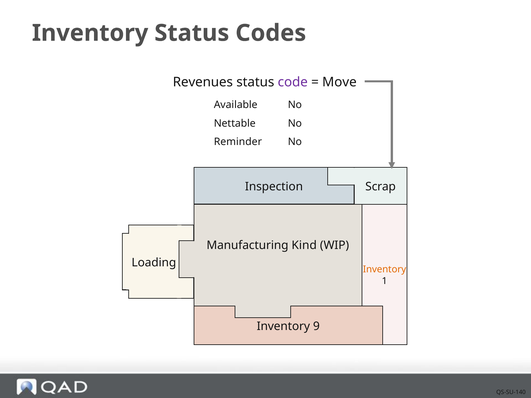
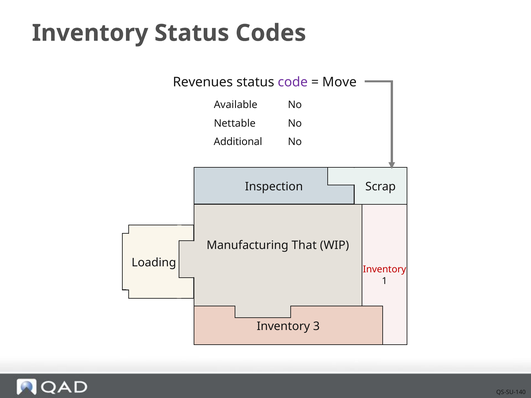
Reminder: Reminder -> Additional (238, 142)
Kind: Kind -> That (304, 246)
Inventory colour: orange -> red (385, 270)
9: 9 -> 3 (316, 326)
